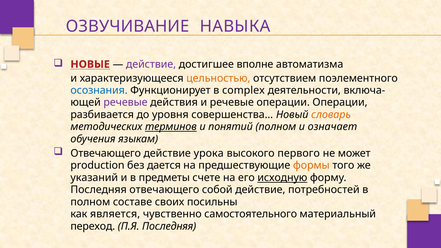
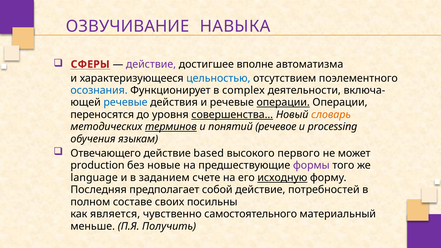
НОВЫЕ: НОВЫЕ -> СФЕРЫ (90, 64)
цельностью colour: orange -> blue (218, 78)
речевые colour: purple -> blue (126, 103)
операции underline: none -> present (283, 103)
разбивается: разбивается -> переносятся (102, 115)
совершенства… underline: none -> present (232, 115)
понятий полном: полном -> речевое (276, 127)
означает: означает -> processing (333, 127)
урока: урока -> based (209, 153)
дается: дается -> новые (164, 166)
формы colour: orange -> purple (311, 166)
указаний: указаний -> language (94, 178)
предметы: предметы -> заданием (164, 178)
Последняя отвечающего: отвечающего -> предполагает (164, 190)
переход: переход -> меньше (93, 226)
П.Я Последняя: Последняя -> Получить (169, 226)
